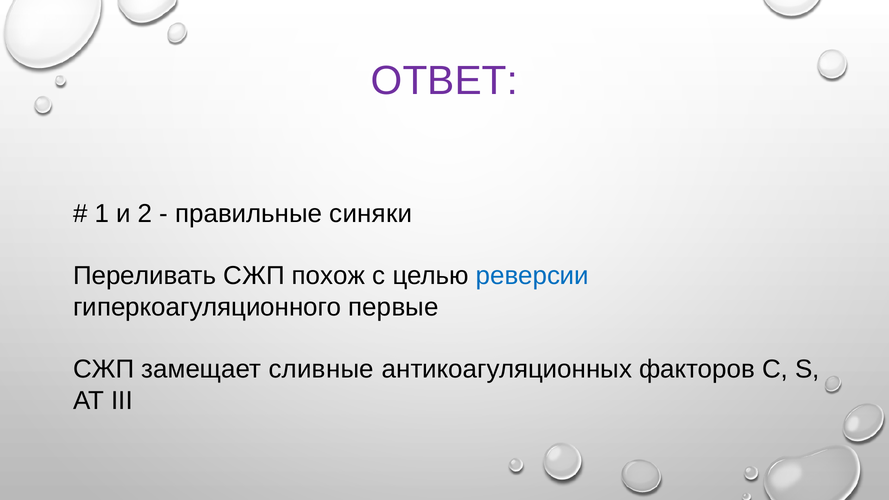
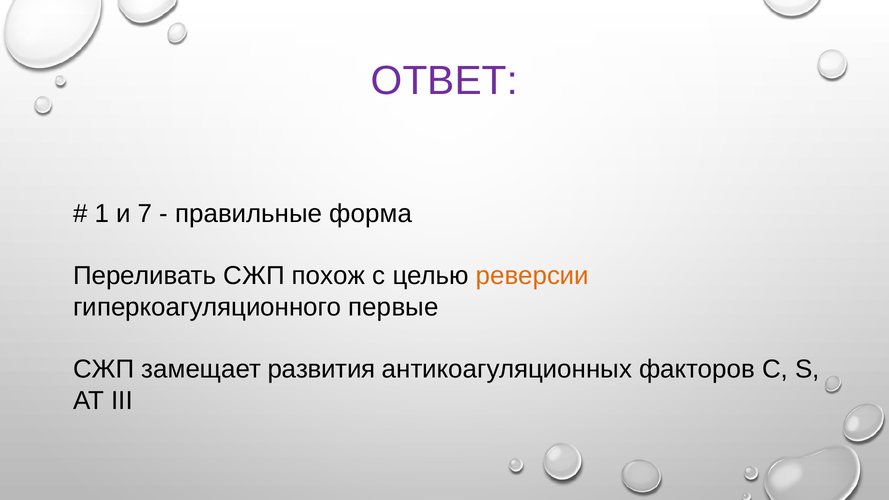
2: 2 -> 7 (145, 214)
синяки: синяки -> форма (371, 214)
реверсии colour: blue -> orange (532, 276)
сливные: сливные -> развития (322, 369)
